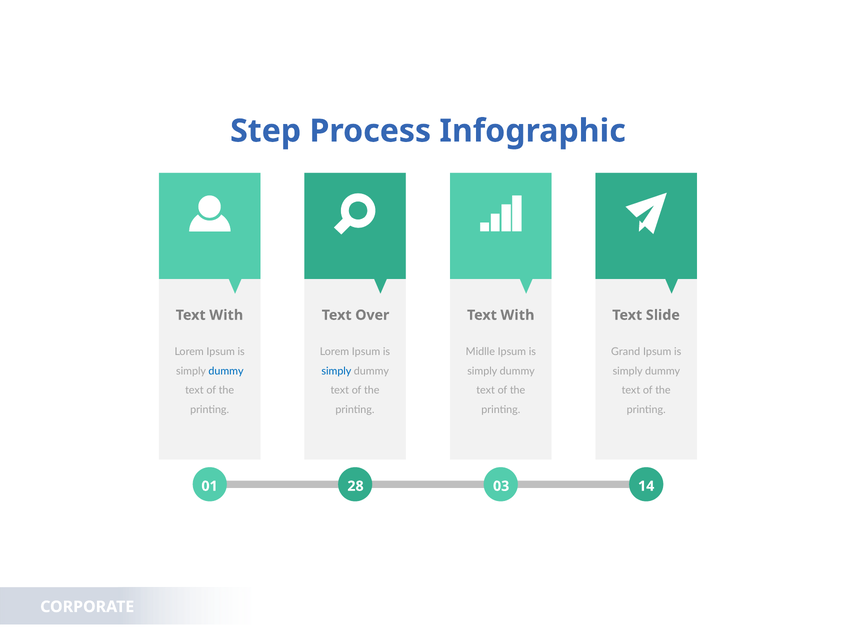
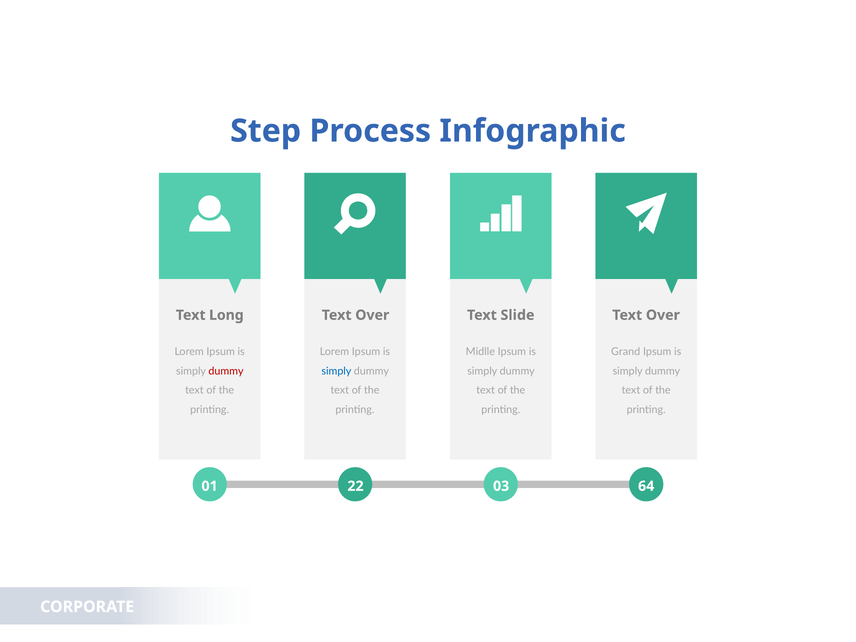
With: With -> Long (226, 315)
With: With -> Slide (517, 315)
Slide: Slide -> Over (663, 315)
dummy colour: blue -> red (226, 371)
28: 28 -> 22 (356, 486)
14: 14 -> 64 (646, 486)
